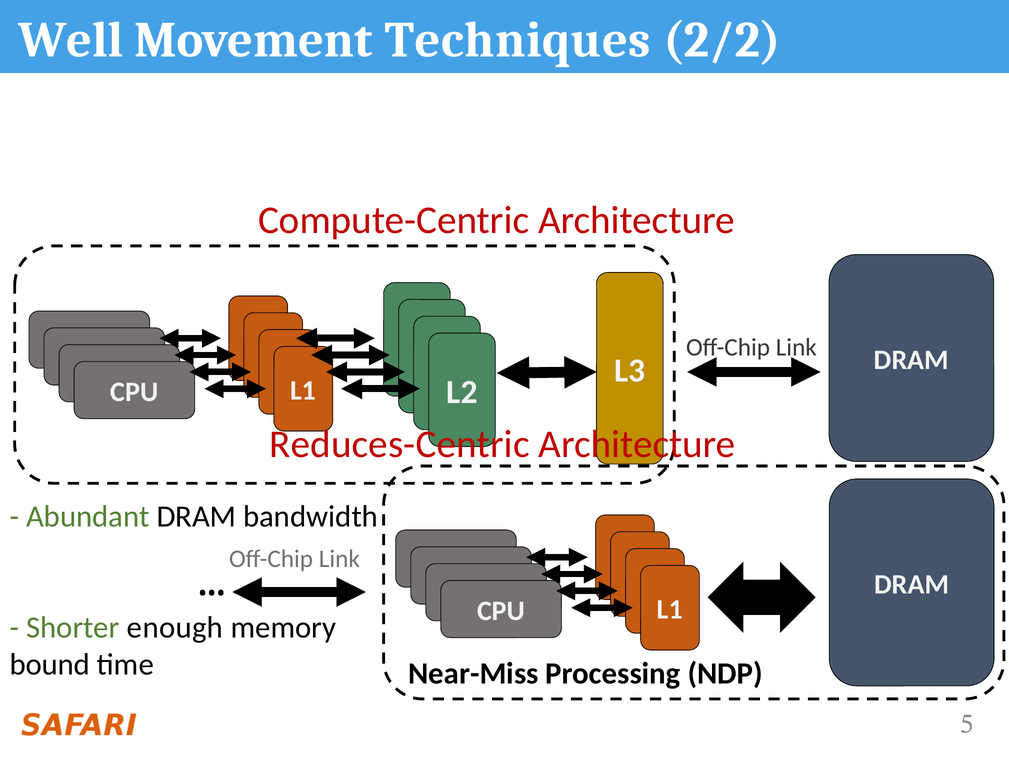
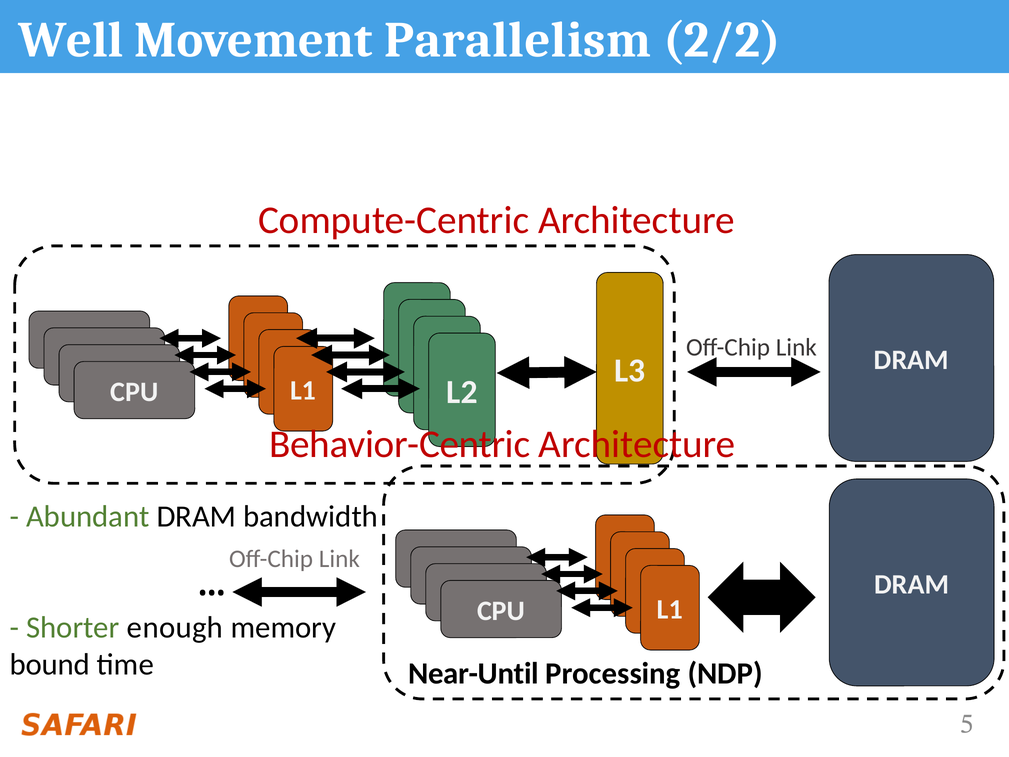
Techniques: Techniques -> Parallelism (518, 40)
Reduces-Centric: Reduces-Centric -> Behavior-Centric (400, 444)
Near-Miss: Near-Miss -> Near-Until (474, 673)
